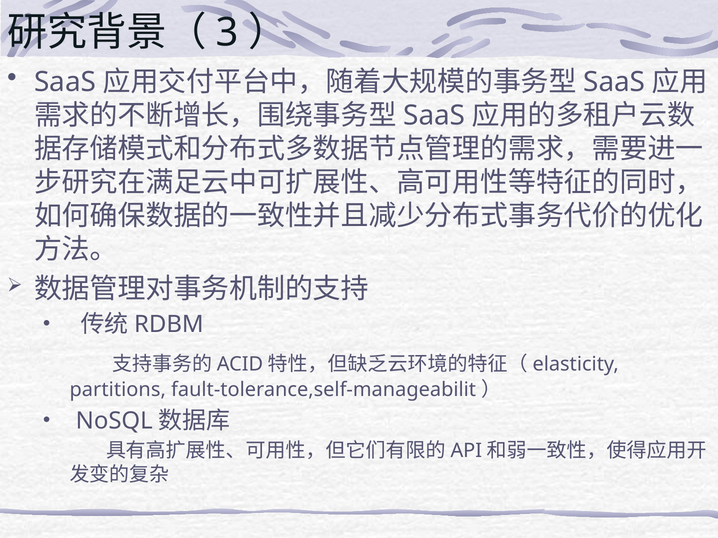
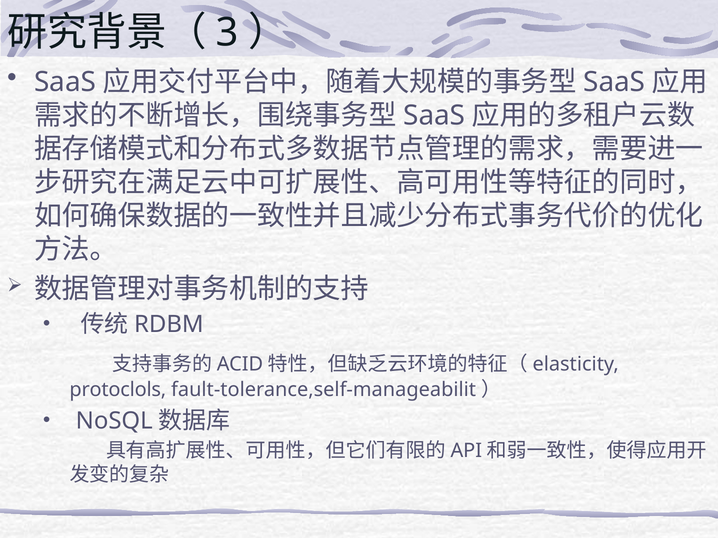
partitions: partitions -> protoclols (118, 390)
